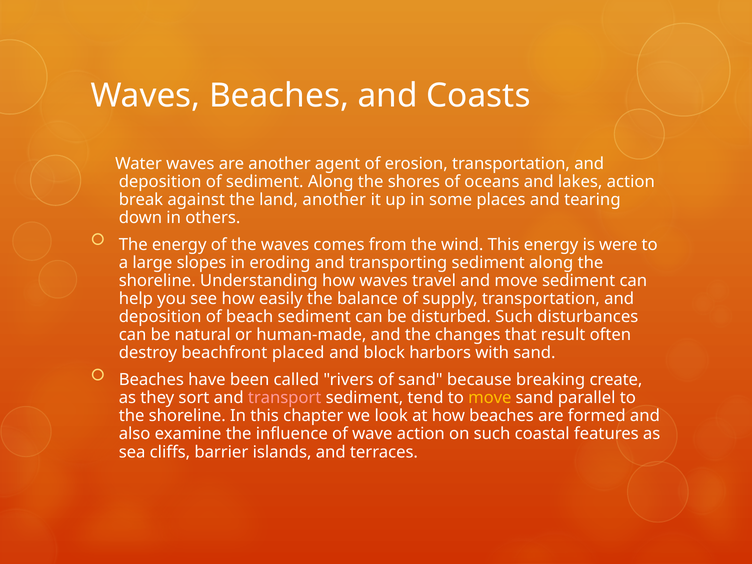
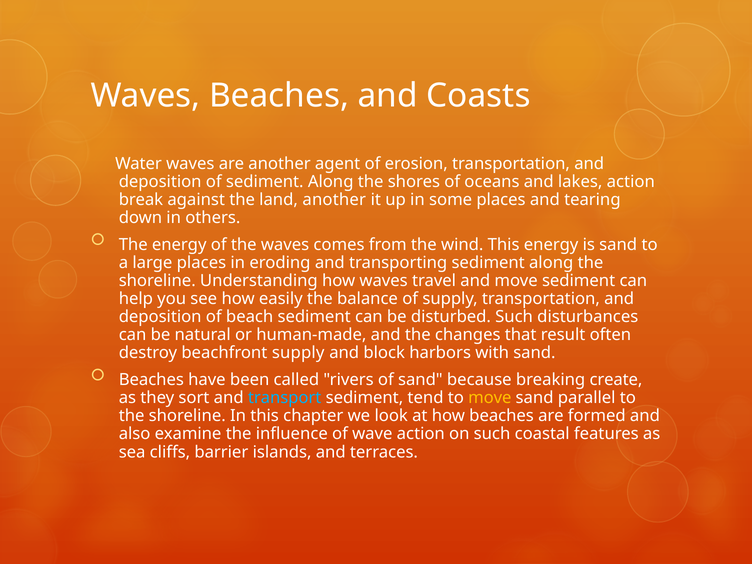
is were: were -> sand (618, 245)
large slopes: slopes -> places (201, 263)
beachfront placed: placed -> supply (298, 353)
transport colour: pink -> light blue (285, 398)
